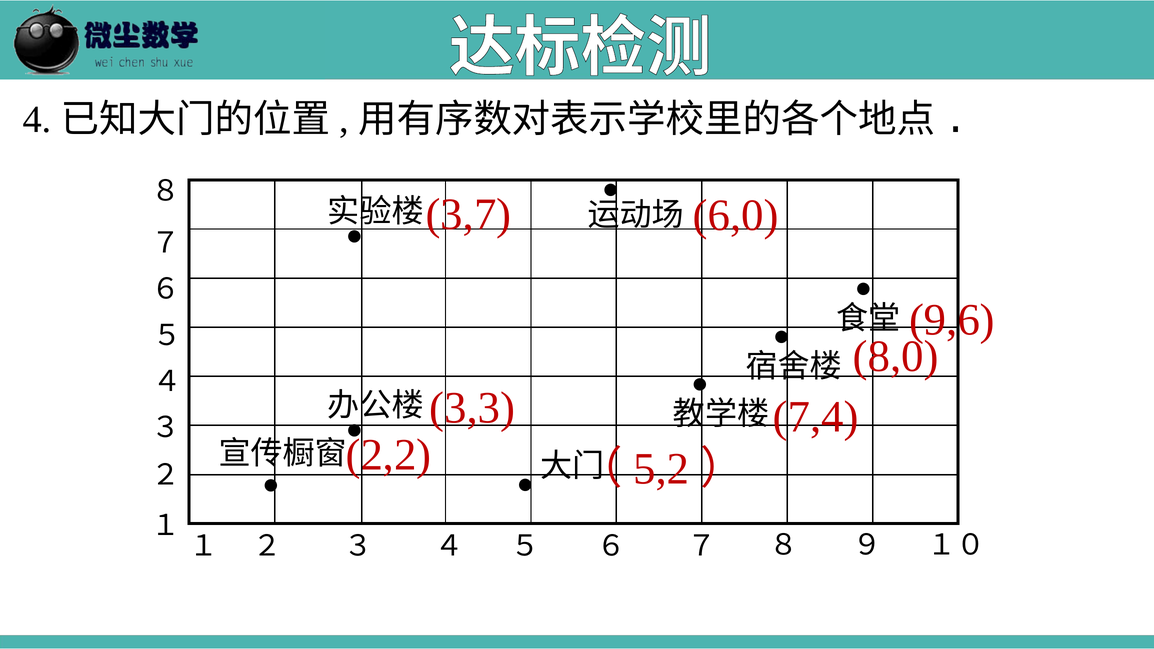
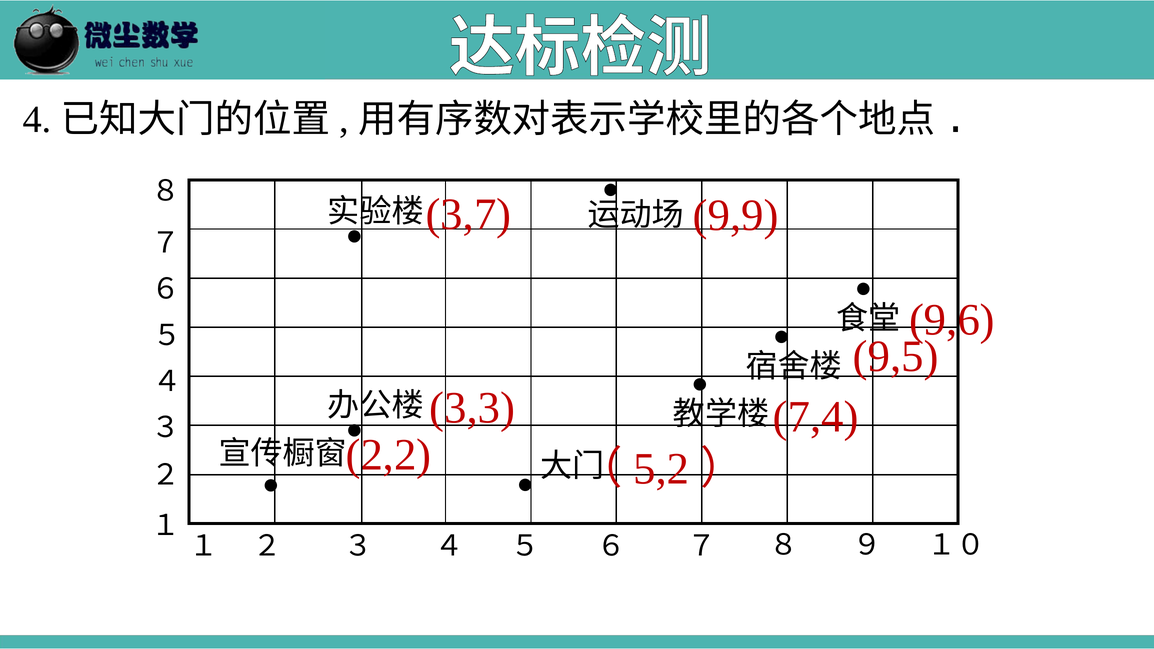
6,0: 6,0 -> 9,9 (736, 216)
8,0: 8,0 -> 9,5 (896, 357)
